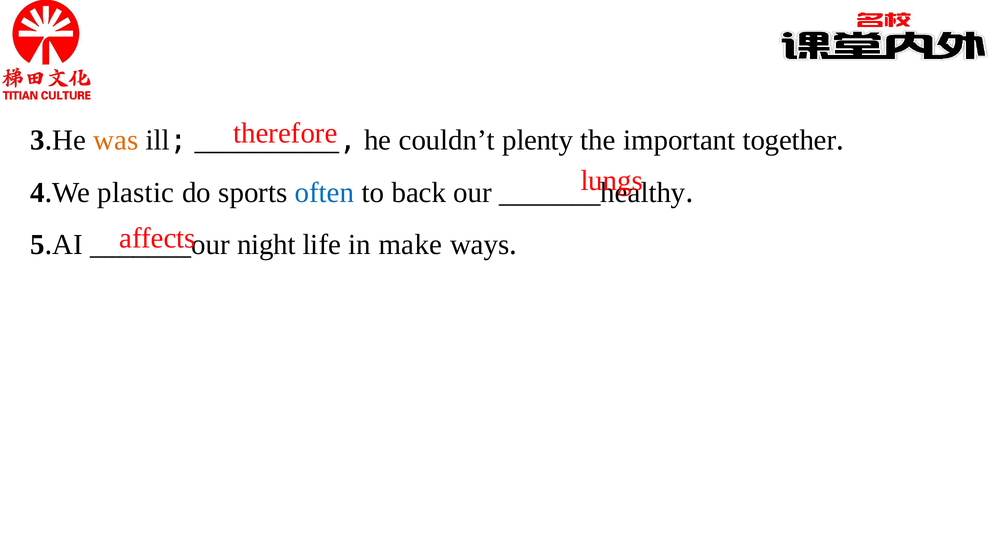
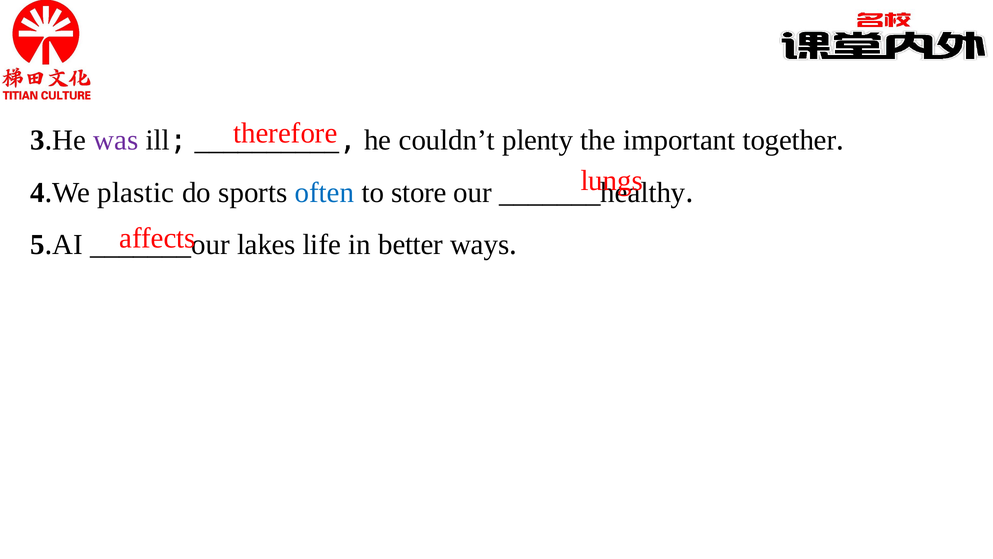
was colour: orange -> purple (116, 140)
back: back -> store (419, 192)
night: night -> lakes (266, 244)
make: make -> better (411, 244)
